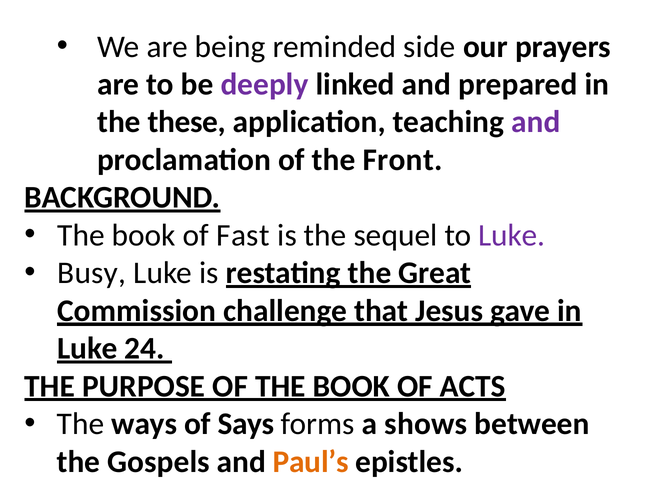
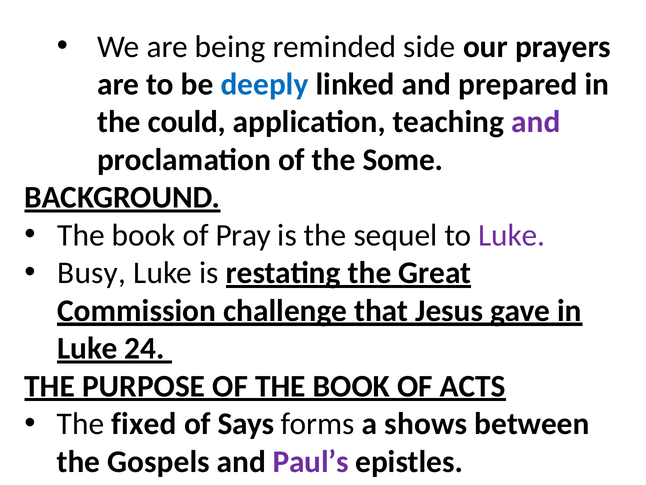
deeply colour: purple -> blue (265, 84)
these: these -> could (187, 122)
Front: Front -> Some (403, 160)
Fast: Fast -> Pray (243, 235)
ways: ways -> fixed (144, 423)
Paul’s colour: orange -> purple (311, 461)
